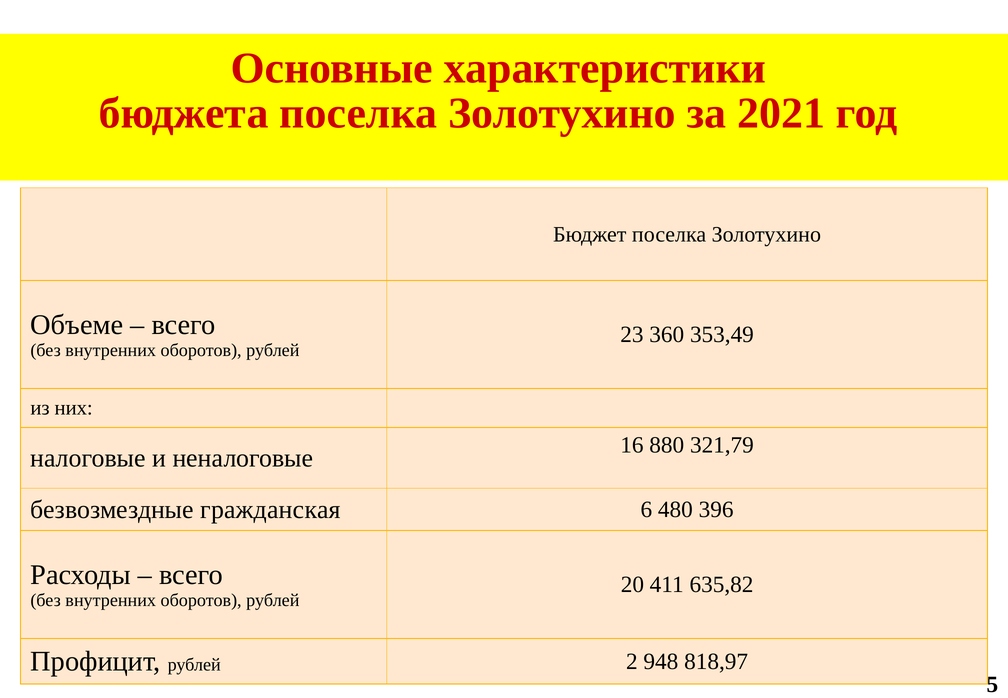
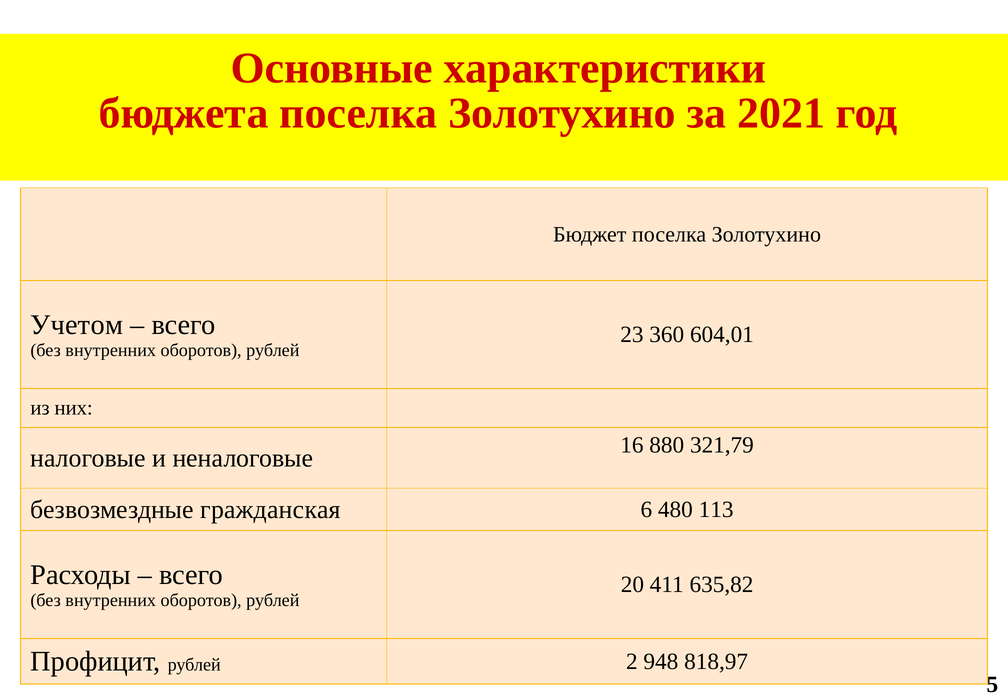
Объеме: Объеме -> Учетом (77, 325)
353,49: 353,49 -> 604,01 (722, 335)
396: 396 -> 113 (716, 509)
